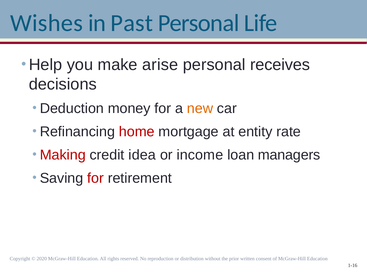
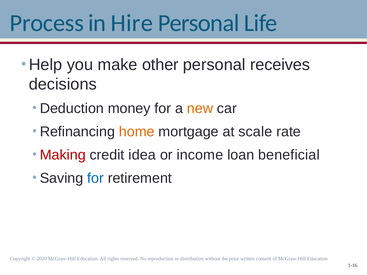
Wishes: Wishes -> Process (47, 23)
Past: Past -> Hire (132, 23)
arise: arise -> other (160, 65)
home colour: red -> orange (137, 132)
entity: entity -> scale (255, 132)
managers: managers -> beneficial (289, 155)
for colour: red -> blue (96, 178)
